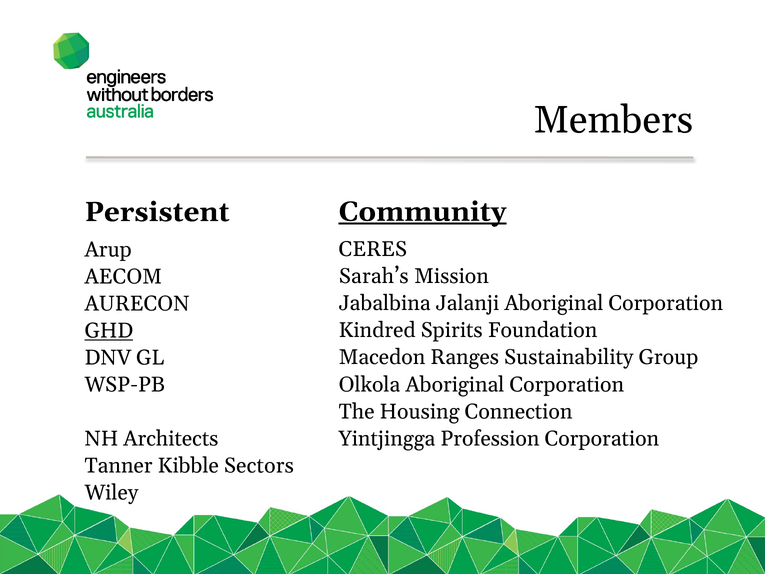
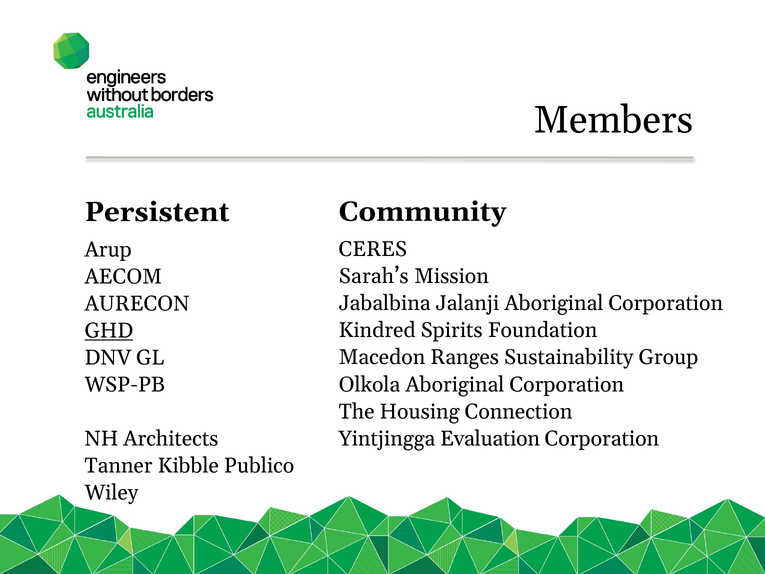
Community underline: present -> none (423, 212)
Profession: Profession -> Evaluation (490, 438)
Sectors: Sectors -> Publico (259, 466)
